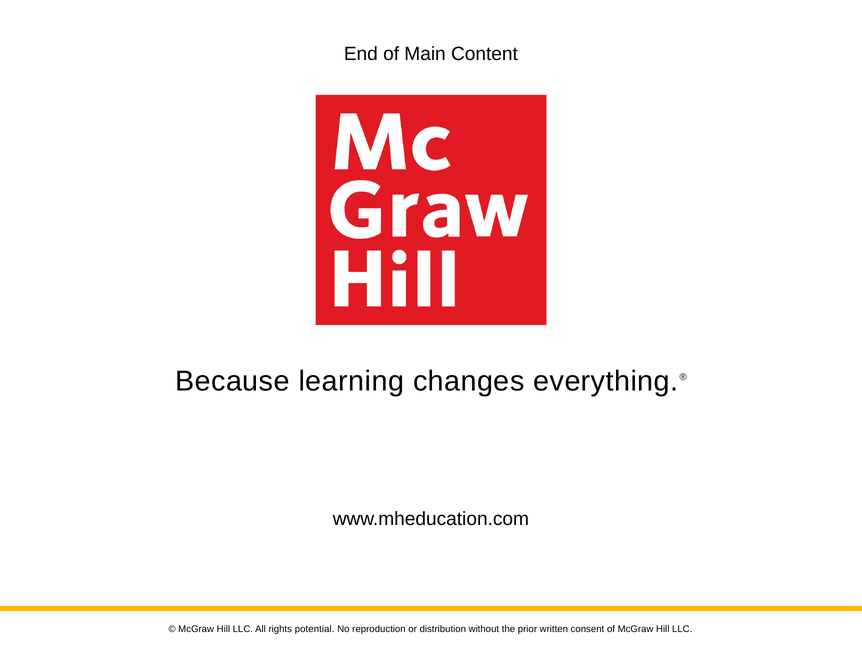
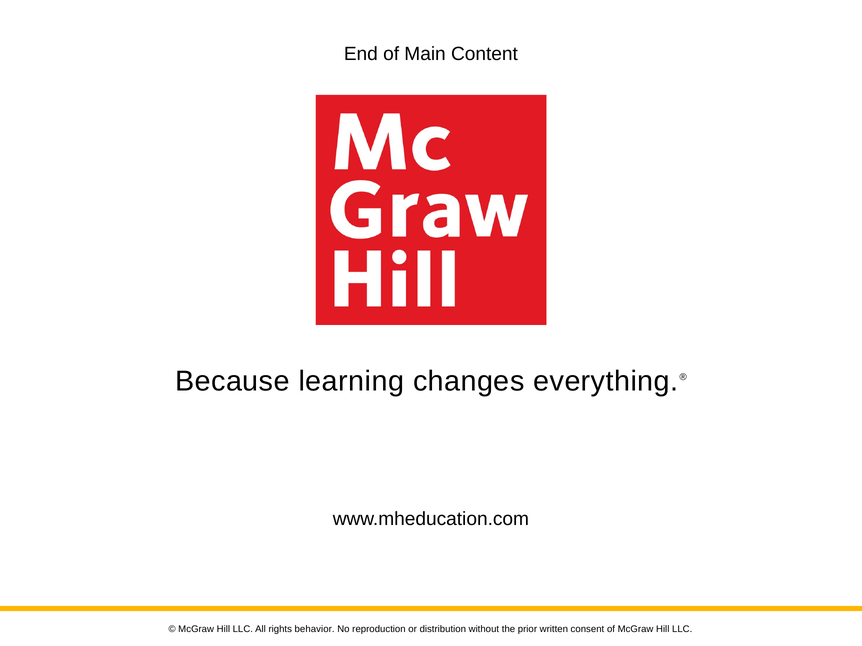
potential: potential -> behavior (315, 629)
